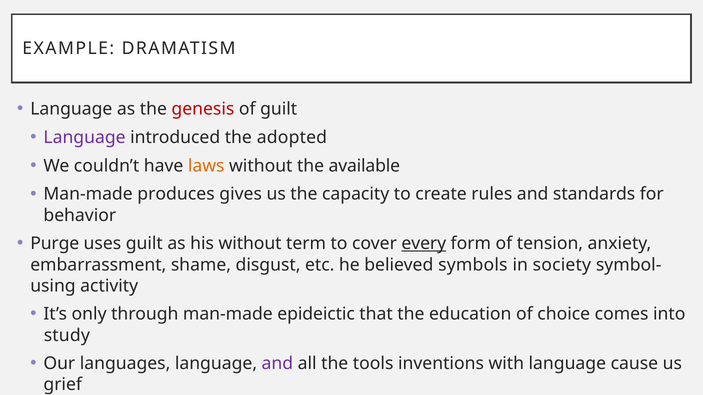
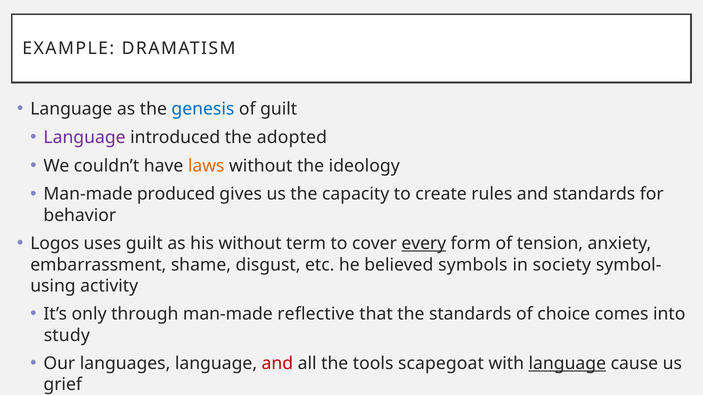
genesis colour: red -> blue (203, 109)
available: available -> ideology (364, 166)
produces: produces -> produced (176, 194)
Purge: Purge -> Logos (55, 244)
epideictic: epideictic -> reflective (316, 315)
the education: education -> standards (470, 315)
and colour: purple -> red (277, 364)
inventions: inventions -> scapegoat (441, 364)
language underline: none -> present (567, 364)
